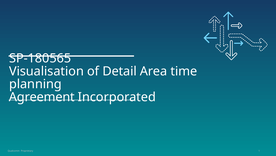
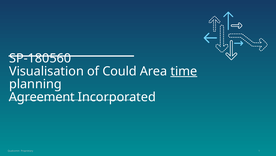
SP-180565: SP-180565 -> SP-180560 (40, 58)
Detail: Detail -> Could (120, 71)
time underline: none -> present (184, 71)
